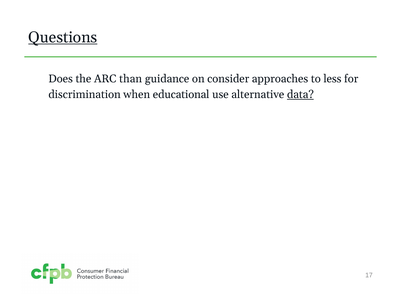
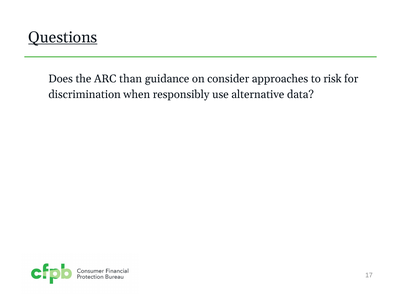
less: less -> risk (333, 79)
educational: educational -> responsibly (181, 94)
data underline: present -> none (300, 94)
